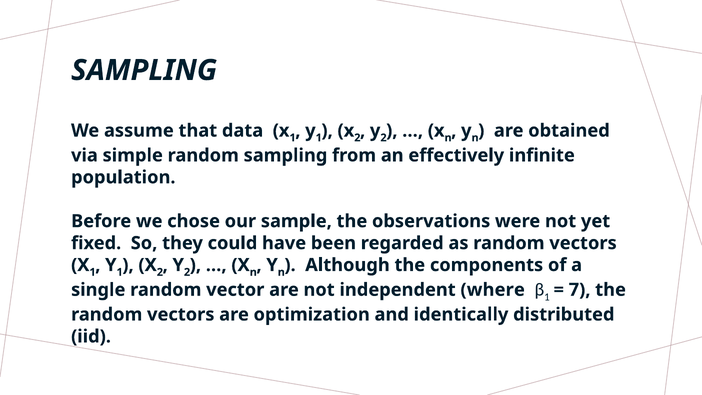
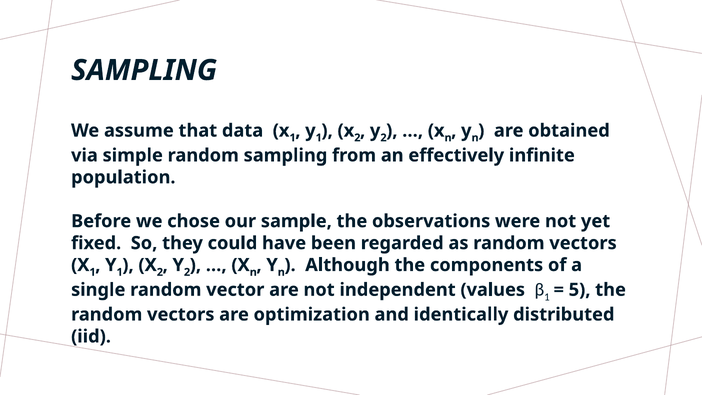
where: where -> values (493, 290)
7: 7 -> 5 (580, 290)
